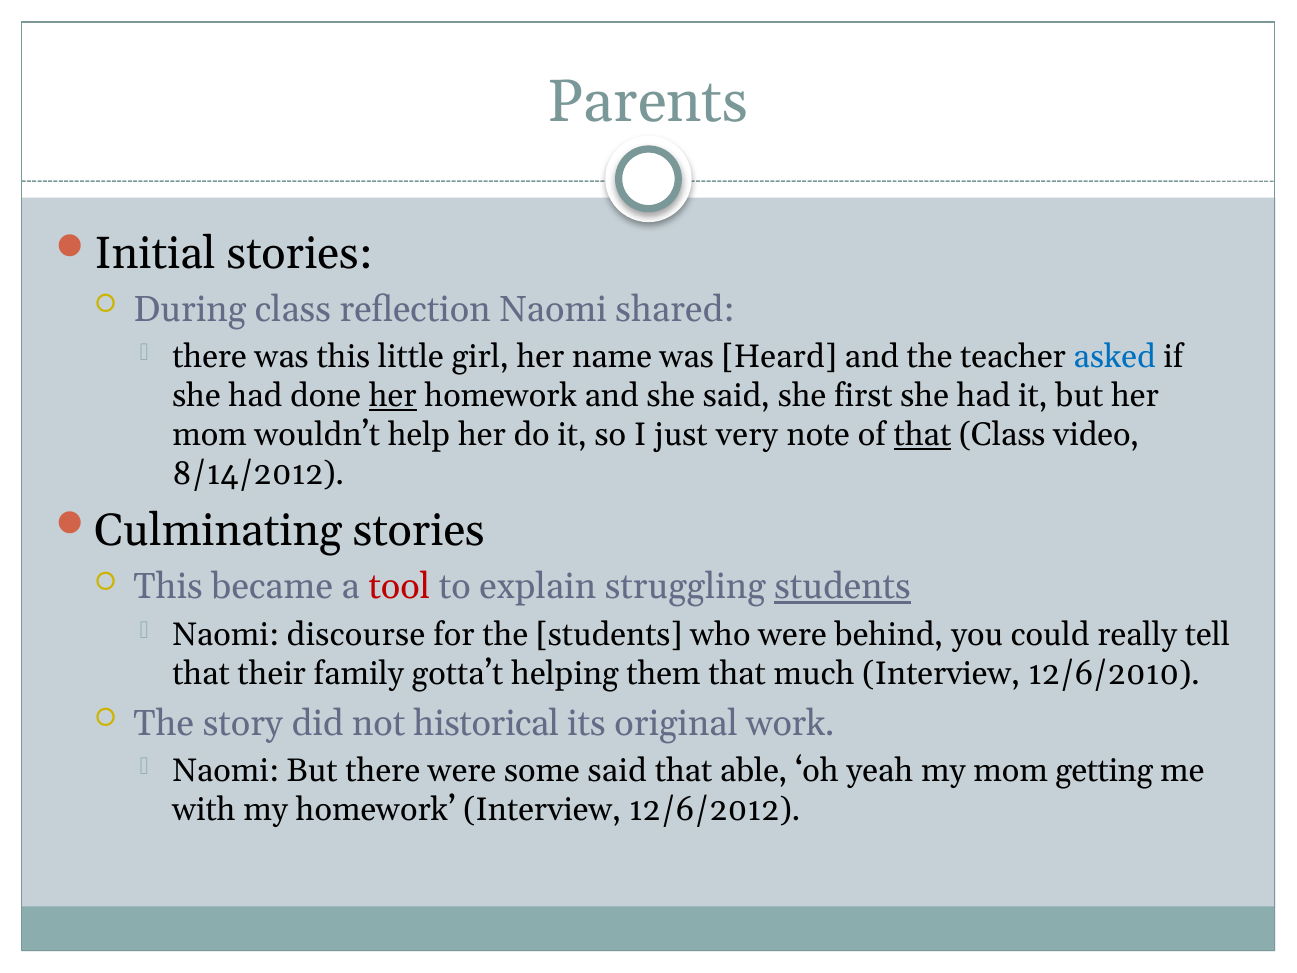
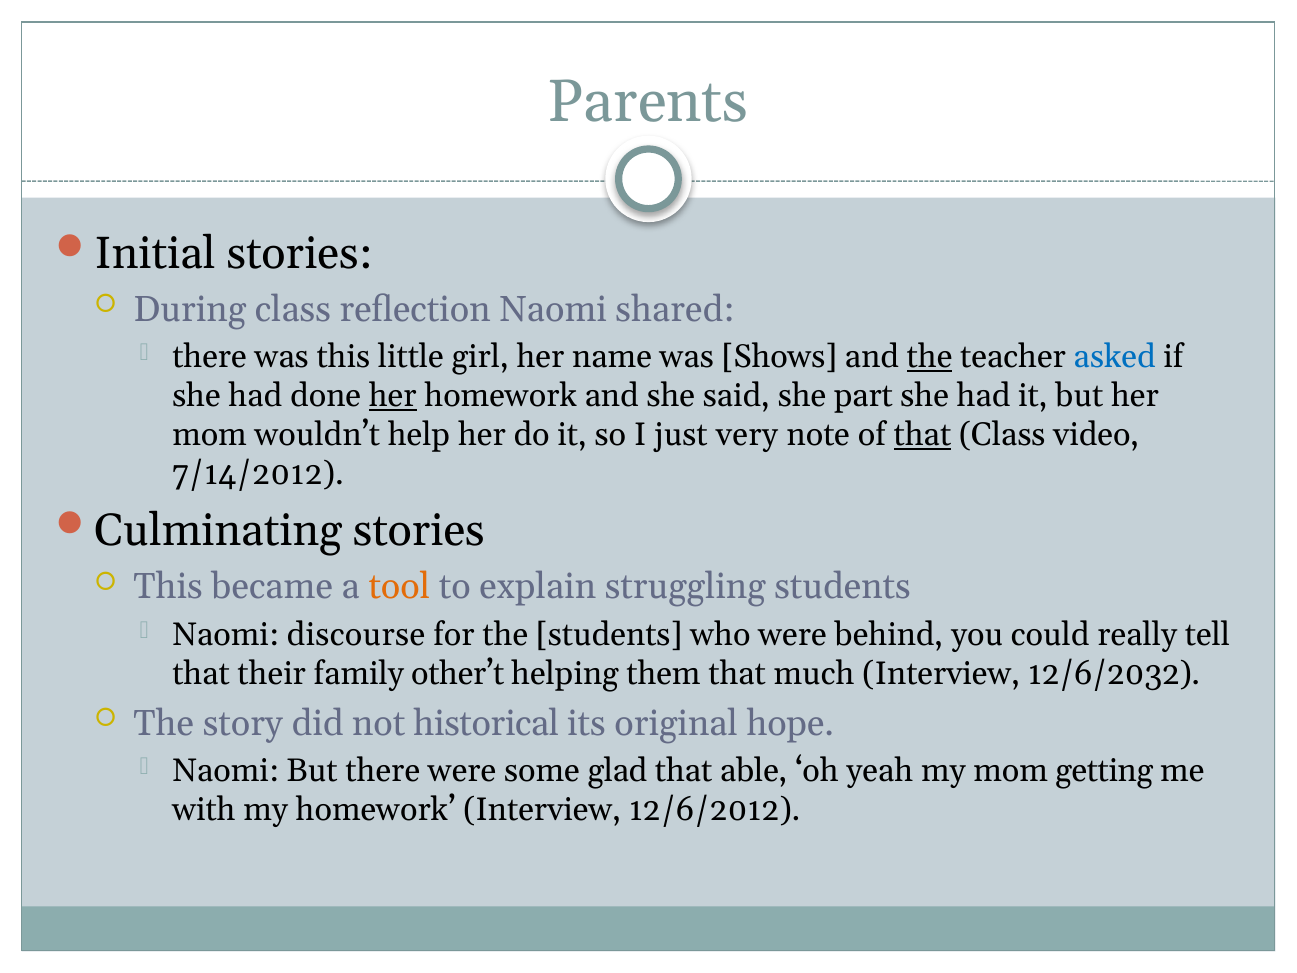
Heard: Heard -> Shows (780, 357)
the underline: none -> present (930, 357)
first: first -> part (863, 396)
8/14/2012: 8/14/2012 -> 7/14/2012 (258, 474)
tool colour: red -> orange (399, 587)
students underline: present -> none (842, 587)
gotta’t: gotta’t -> other’t (458, 674)
12/6/2010: 12/6/2010 -> 12/6/2032 (1114, 674)
work: work -> hope (790, 723)
some said: said -> glad (617, 771)
